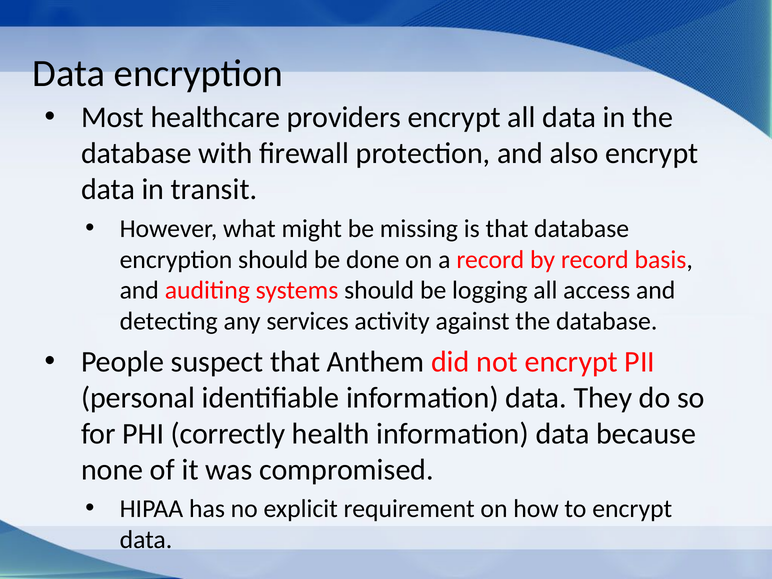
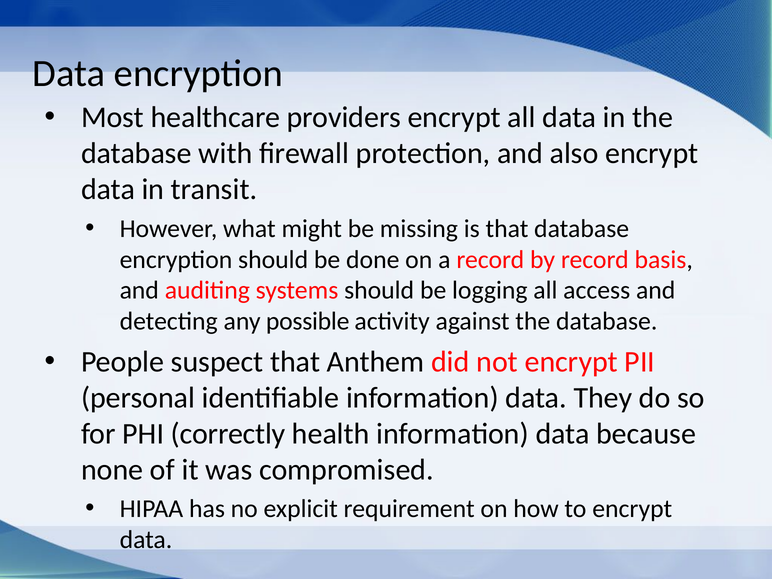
services: services -> possible (308, 321)
